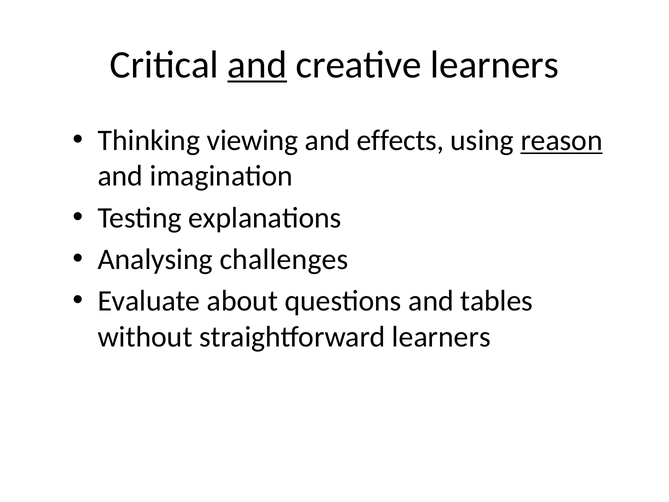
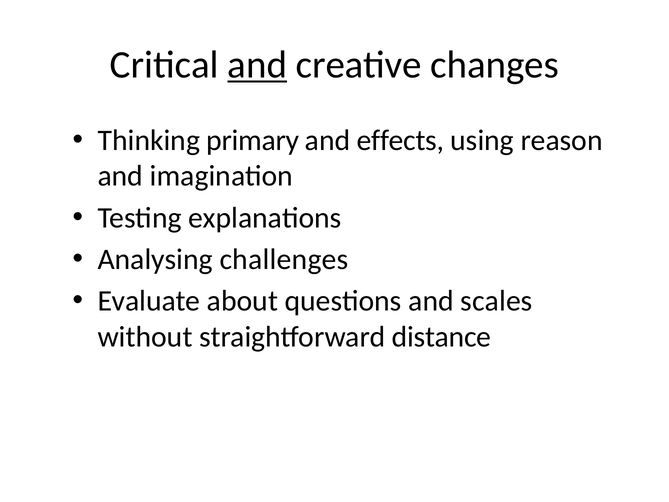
creative learners: learners -> changes (495, 65)
viewing: viewing -> primary (253, 140)
reason underline: present -> none (562, 140)
tables: tables -> scales (497, 301)
straightforward learners: learners -> distance (441, 337)
